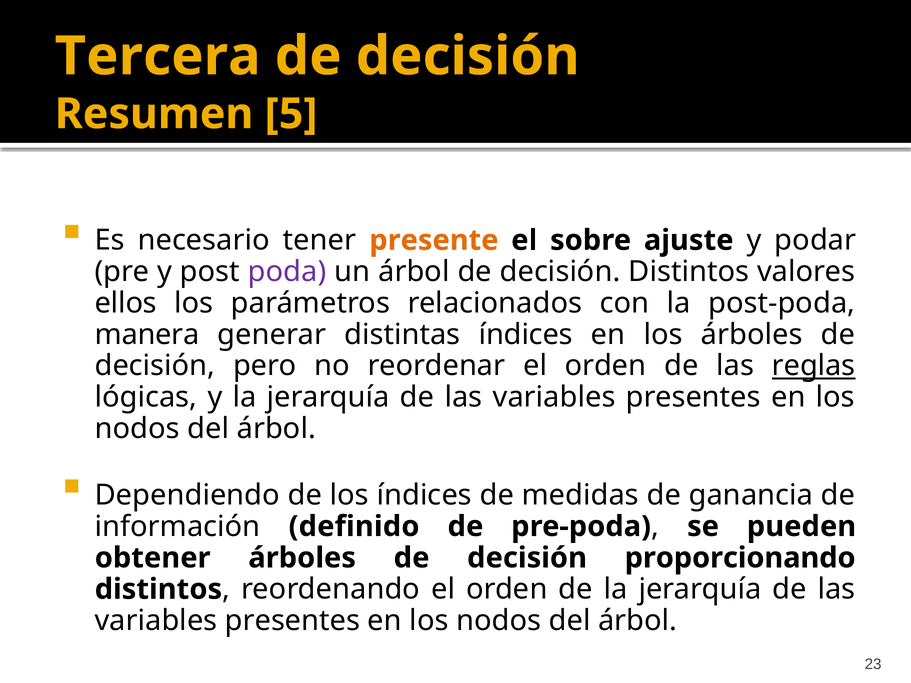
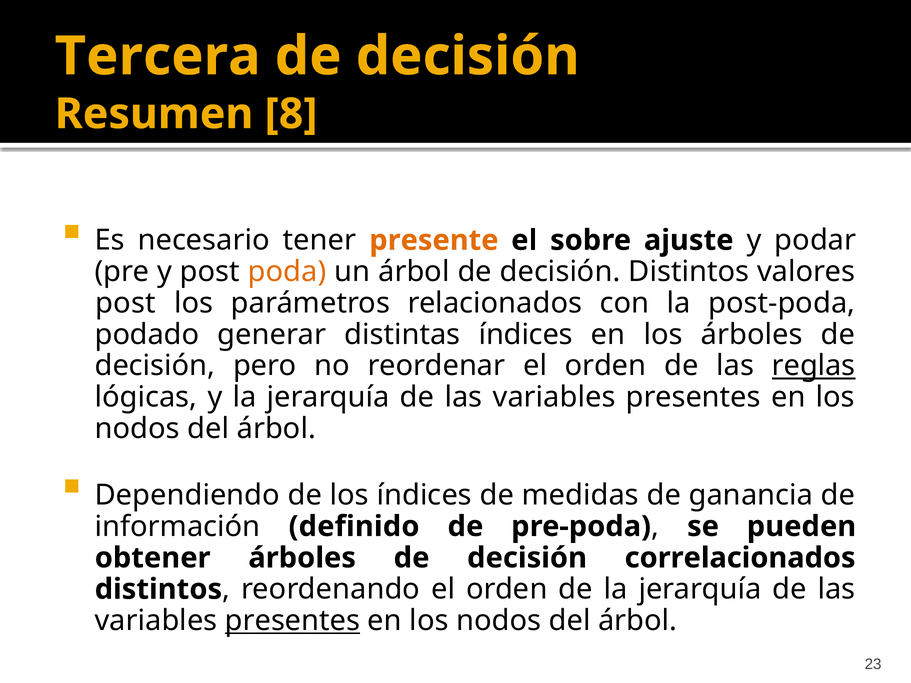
5: 5 -> 8 (291, 114)
poda colour: purple -> orange (287, 272)
ellos: ellos -> post (126, 303)
manera: manera -> podado (147, 335)
proporcionando: proporcionando -> correlacionados (740, 558)
presentes underline: none -> present (292, 621)
